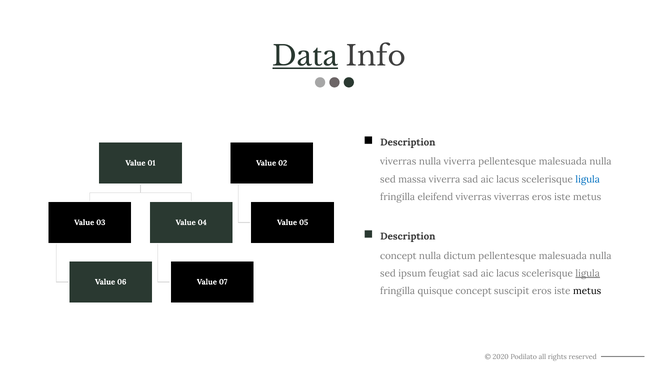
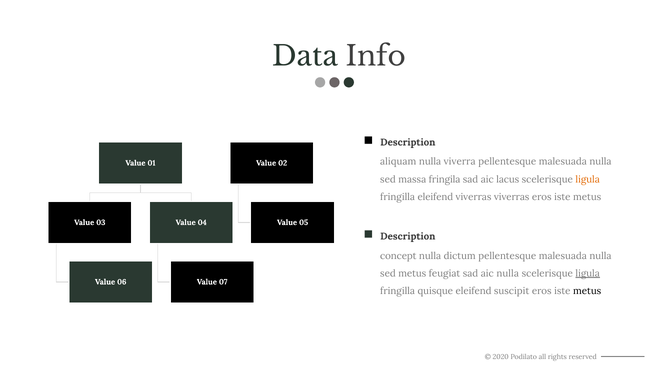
Data underline: present -> none (305, 56)
viverras: viverras -> aliquam (398, 162)
massa viverra: viverra -> fringila (445, 179)
ligula colour: blue -> orange (588, 179)
sed ipsum: ipsum -> metus (412, 274)
feugiat sad aic lacus: lacus -> nulla (508, 274)
quisque concept: concept -> eleifend (474, 291)
